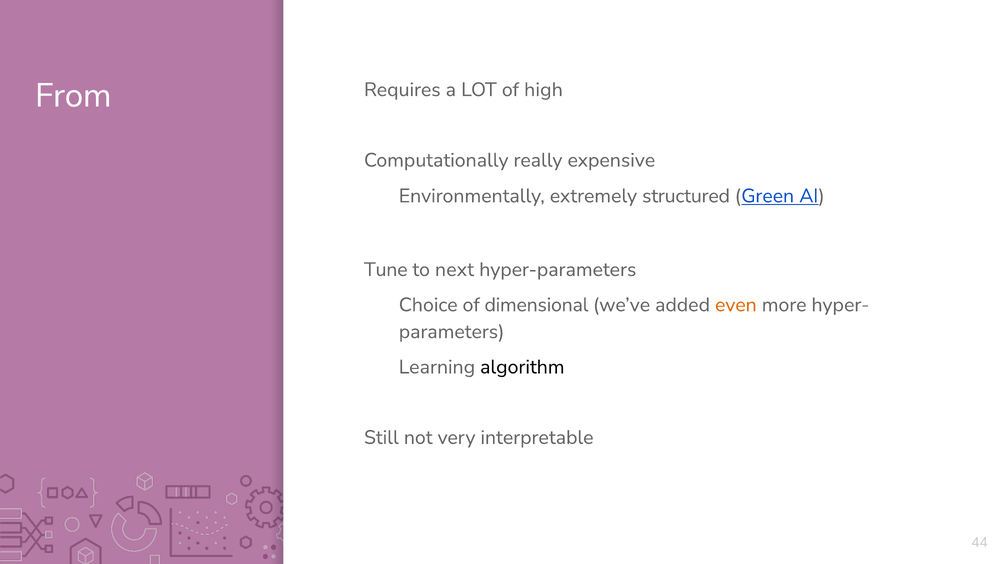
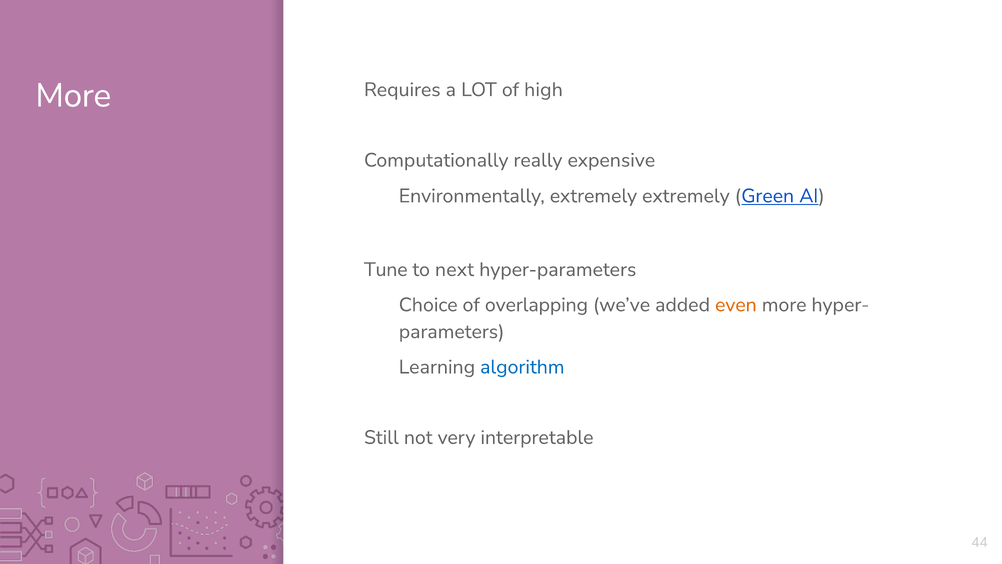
From: From -> More (73, 95)
extremely structured: structured -> extremely (686, 196)
dimensional: dimensional -> overlapping (536, 305)
algorithm colour: black -> blue (522, 367)
